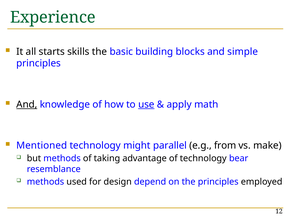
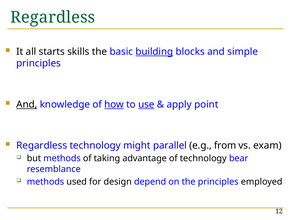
Experience: Experience -> Regardless (53, 17)
building underline: none -> present (154, 52)
how underline: none -> present (114, 104)
math: math -> point (206, 104)
Mentioned: Mentioned -> Regardless (42, 145)
make: make -> exam (267, 145)
